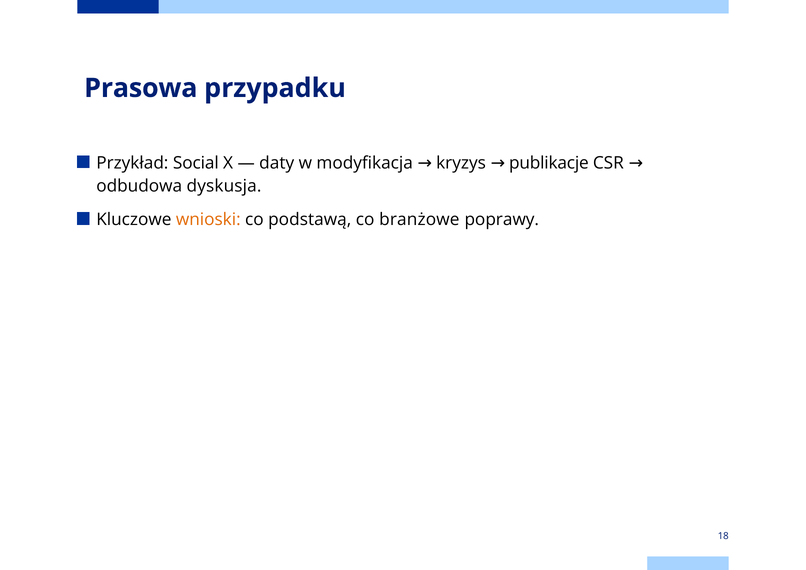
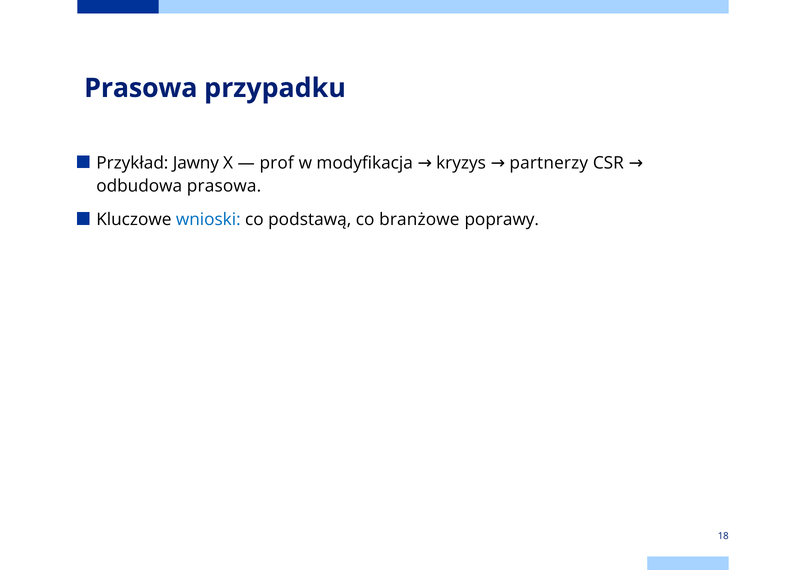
Social: Social -> Jawny (196, 163)
daty: daty -> prof (277, 163)
publikacje: publikacje -> partnerzy (549, 163)
odbudowa dyskusja: dyskusja -> prasowa (224, 186)
wnioski colour: orange -> blue (208, 220)
